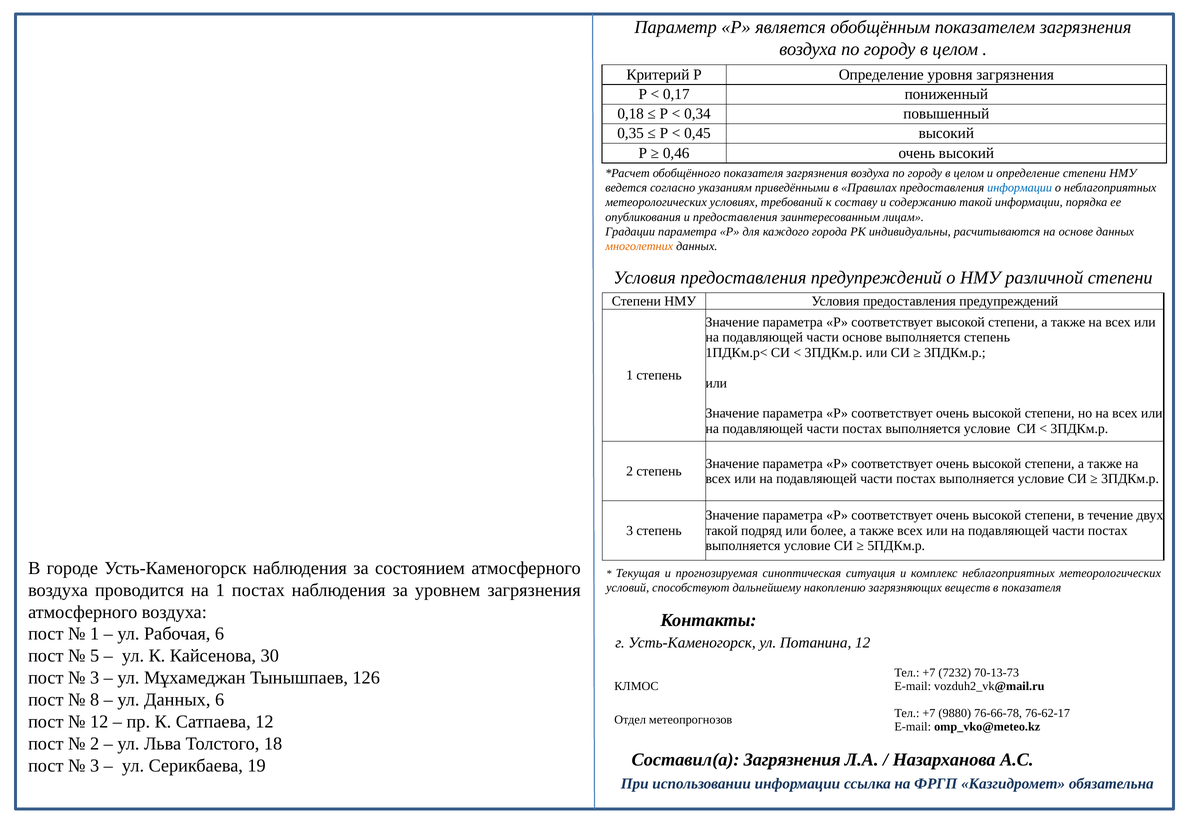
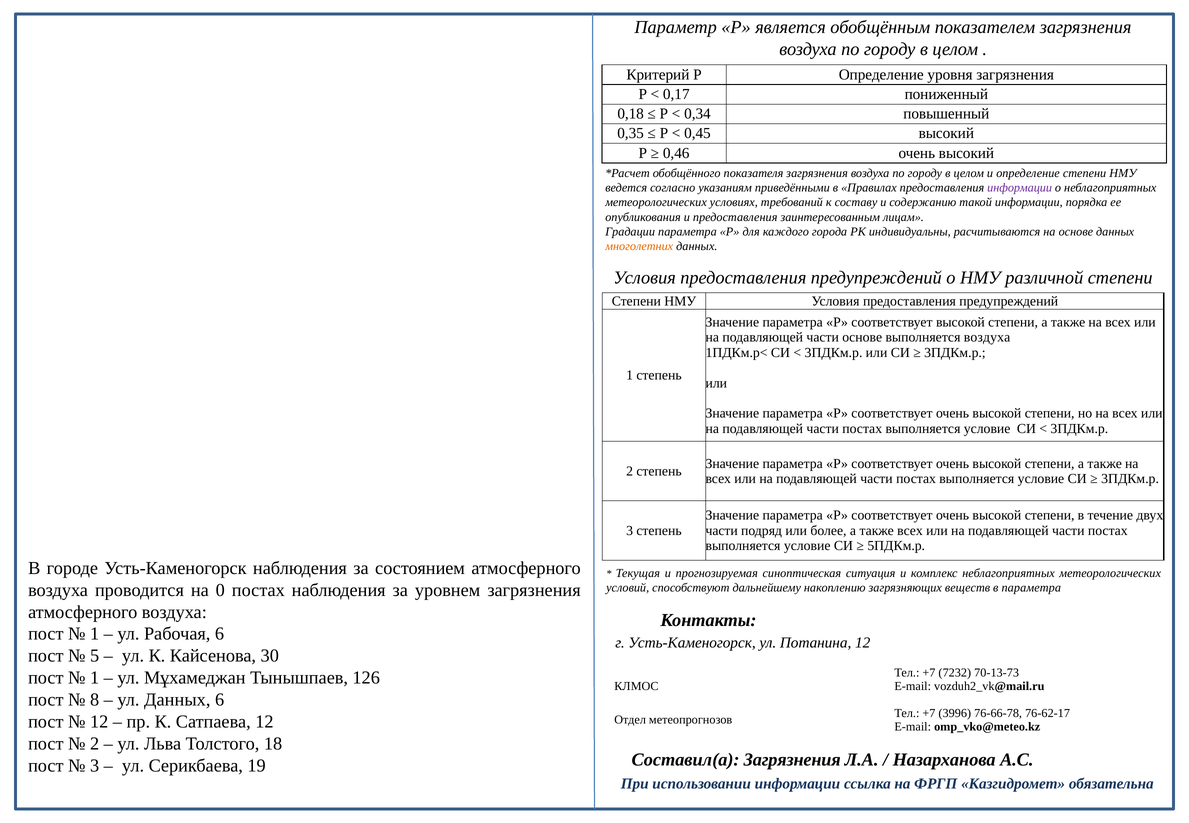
информации colour: blue -> purple (1020, 188)
выполняется степень: степень -> воздуха (987, 337)
такой: такой -> части (722, 531)
на 1: 1 -> 0 (220, 590)
в показателя: показателя -> параметра (1031, 588)
3: 3 -> 1 (95, 678)
9880: 9880 -> 3996 (955, 713)
